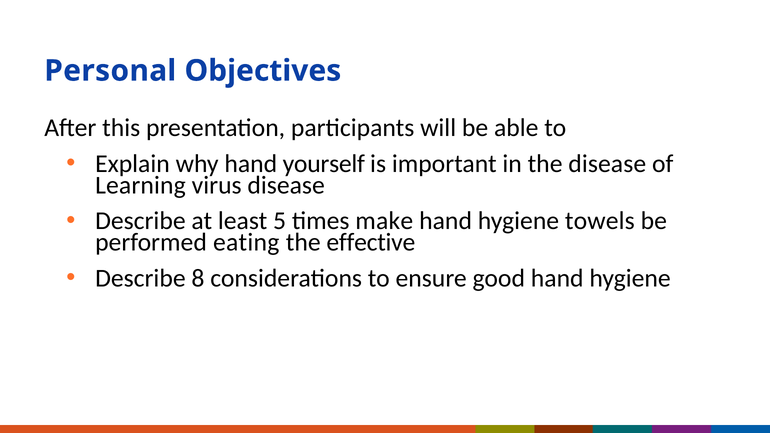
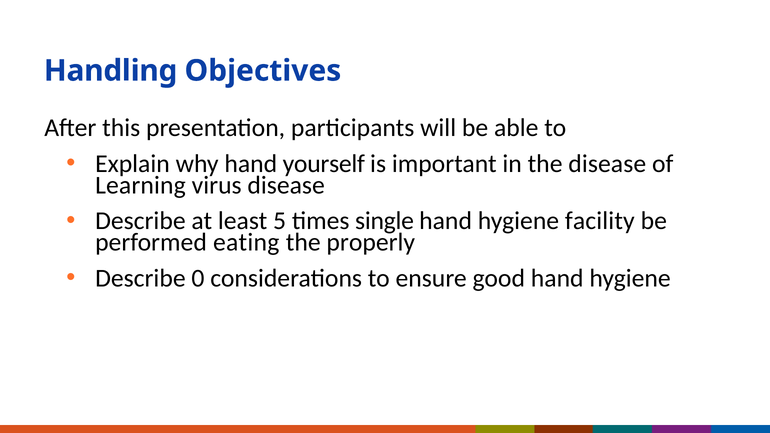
Personal: Personal -> Handling (111, 71)
make: make -> single (385, 221)
towels: towels -> facility (600, 221)
effective: effective -> properly (371, 242)
8: 8 -> 0 (198, 278)
